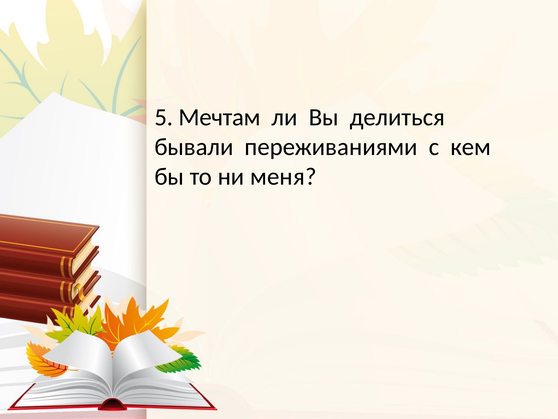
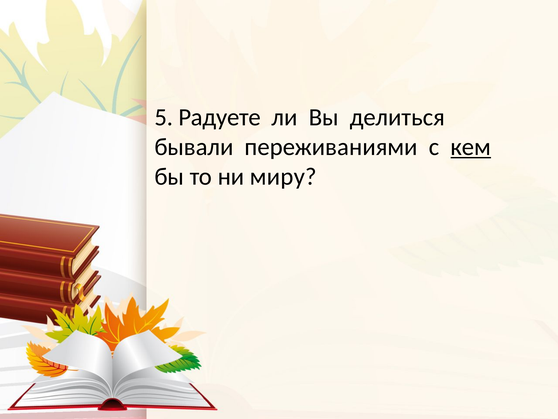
Мечтам: Мечтам -> Радуете (220, 117)
кем underline: none -> present (471, 147)
меня: меня -> миру (283, 177)
